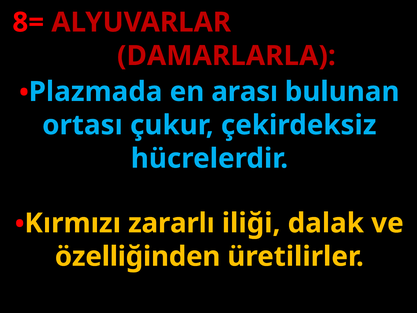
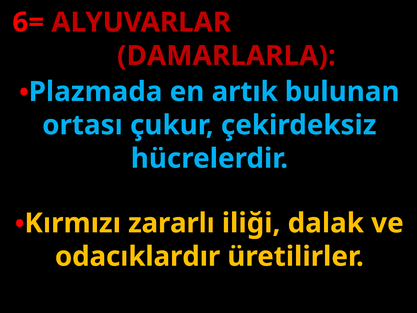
8=: 8= -> 6= (28, 22)
arası: arası -> artık (245, 92)
özelliğinden: özelliğinden -> odacıklardır (138, 256)
